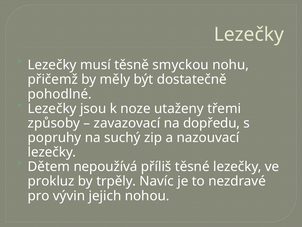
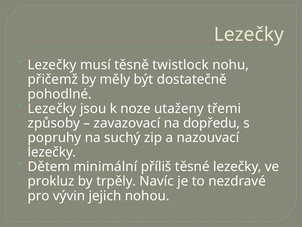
smyckou: smyckou -> twistlock (181, 65)
nepoužívá: nepoužívá -> minimální (105, 166)
